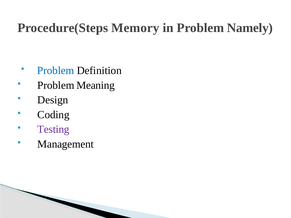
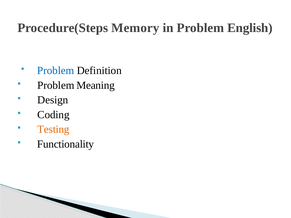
Namely: Namely -> English (250, 28)
Testing colour: purple -> orange (53, 130)
Management: Management -> Functionality (66, 144)
